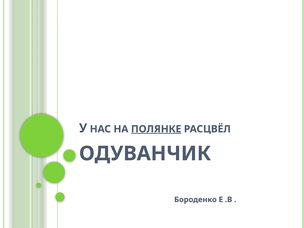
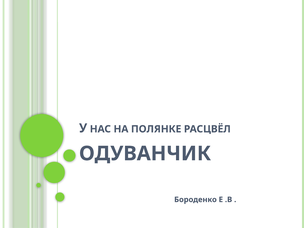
ПОЛЯНКЕ underline: present -> none (156, 129)
